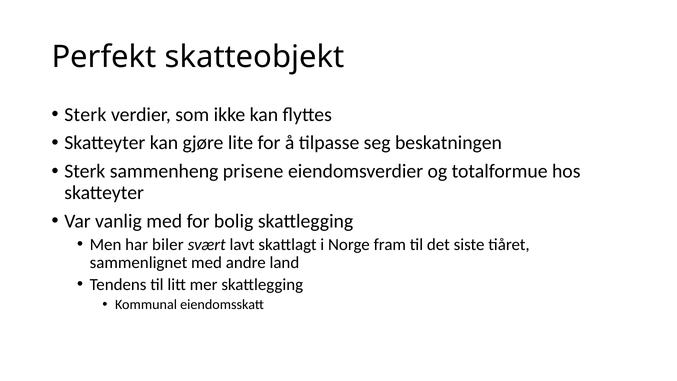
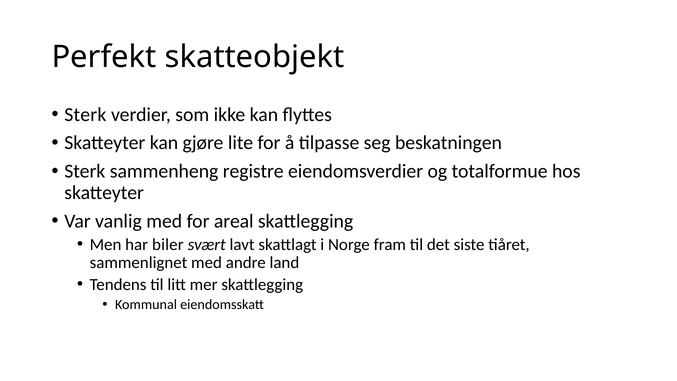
prisene: prisene -> registre (253, 171)
bolig: bolig -> areal (234, 221)
